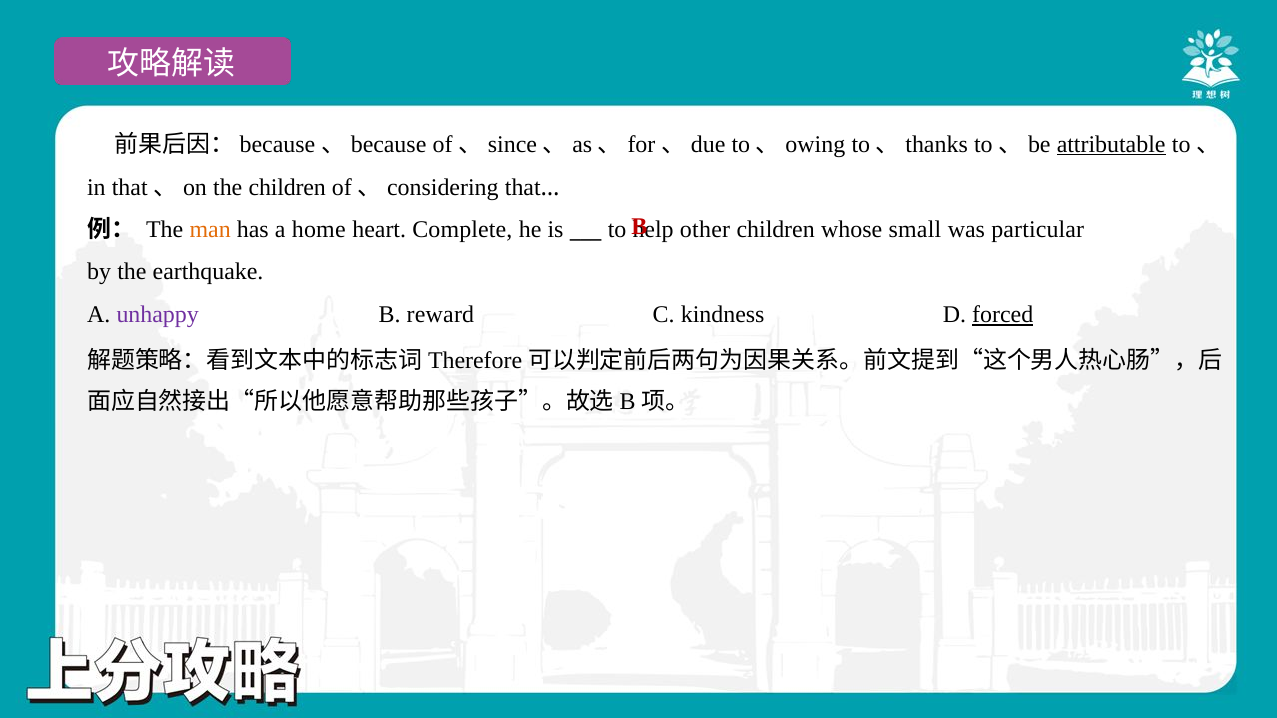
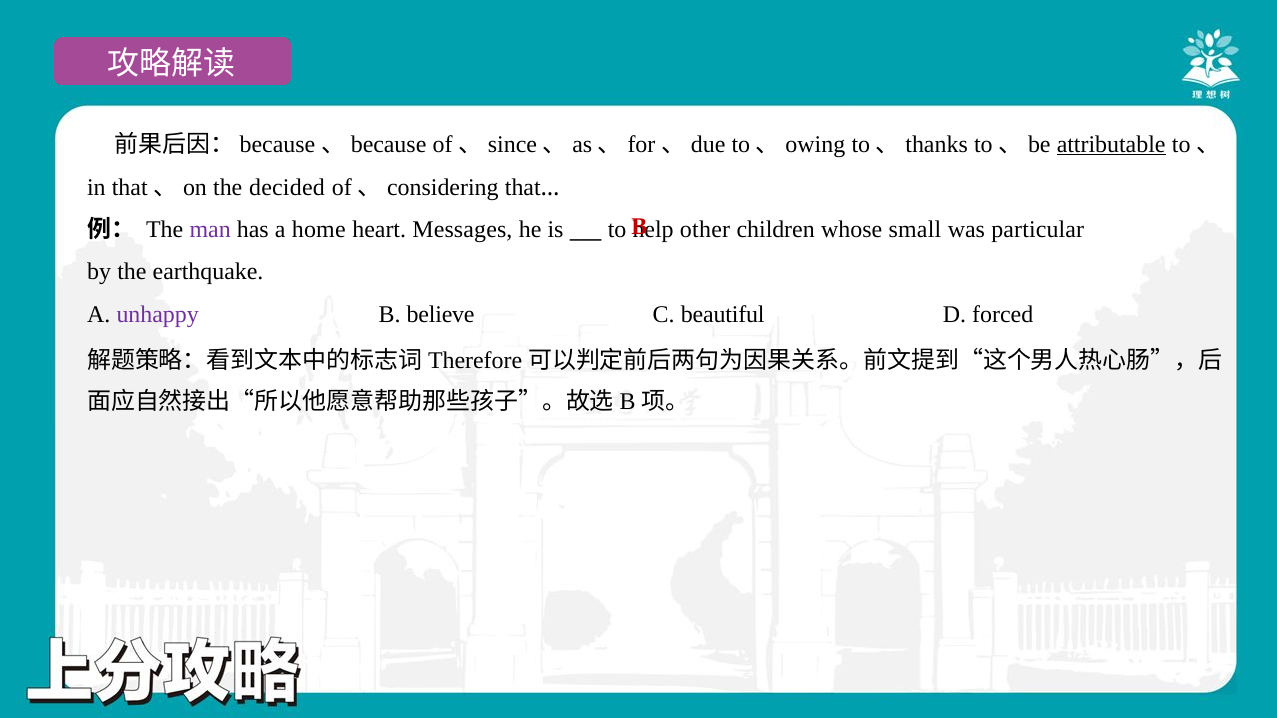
the children: children -> decided (287, 188)
man colour: orange -> purple (210, 230)
Complete: Complete -> Messages (462, 230)
reward: reward -> believe (441, 315)
kindness: kindness -> beautiful (723, 315)
forced underline: present -> none (1003, 315)
